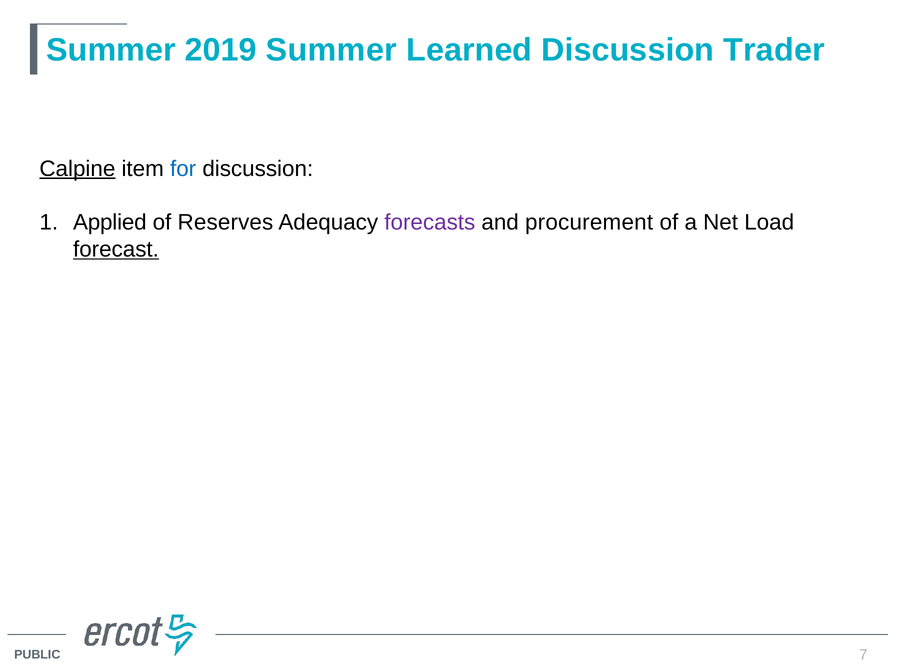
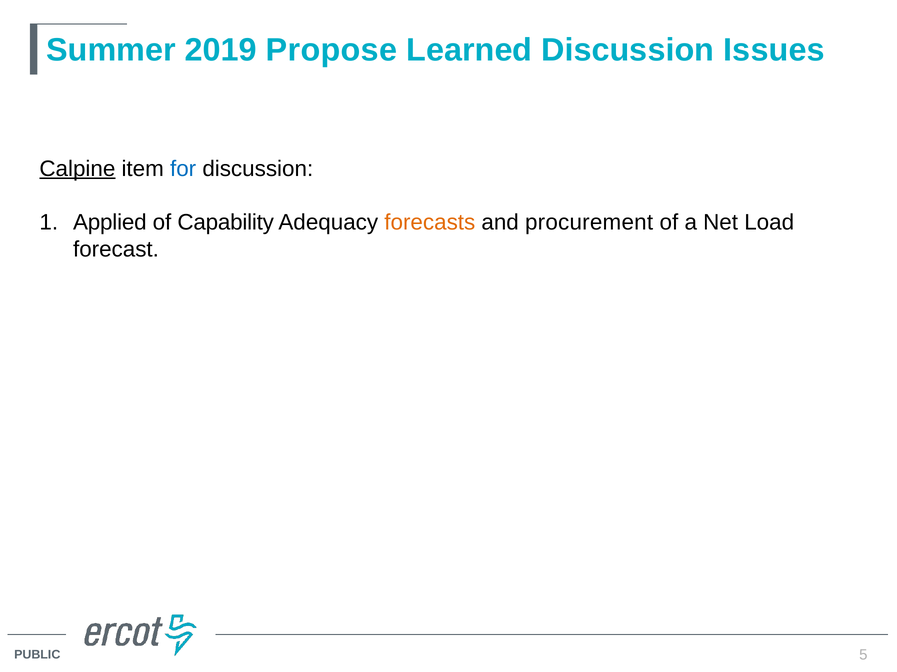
2019 Summer: Summer -> Propose (331, 50)
Trader: Trader -> Issues (774, 50)
Reserves: Reserves -> Capability (226, 223)
forecasts colour: purple -> orange (430, 223)
forecast underline: present -> none (116, 250)
7: 7 -> 5 (863, 655)
